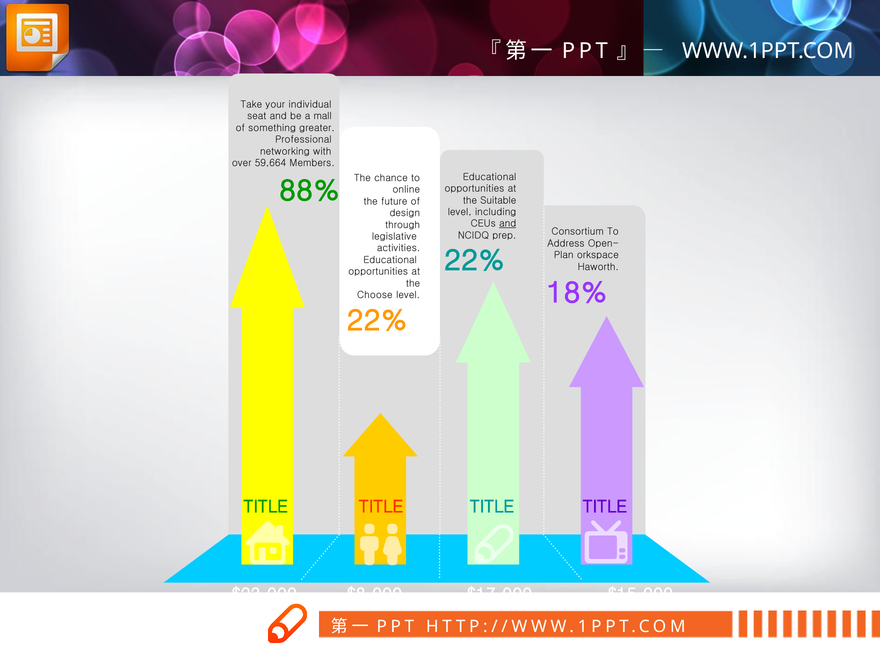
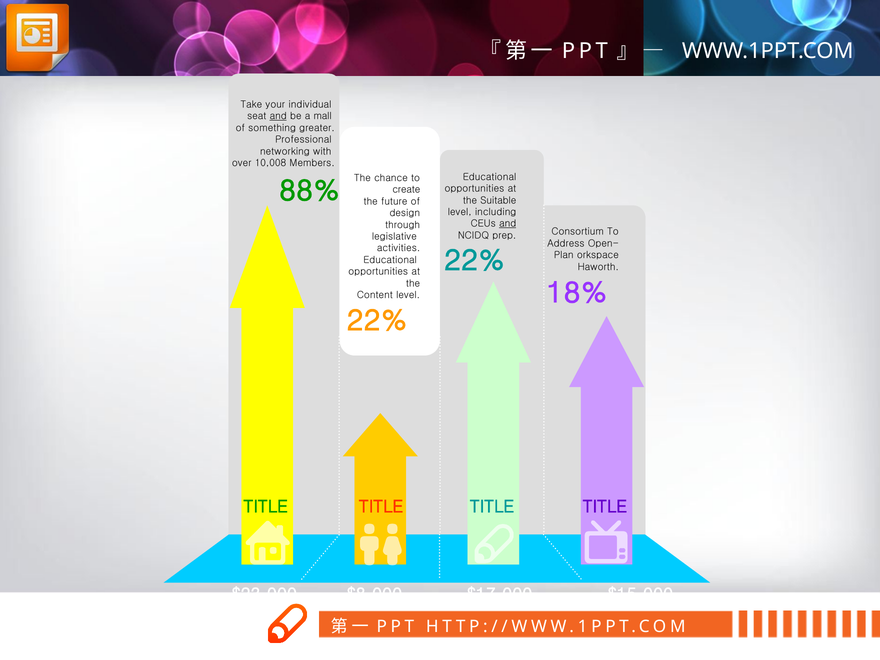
and underline: none -> present (278, 116)
59,664: 59,664 -> 10,008 (270, 163)
online: online -> create (406, 190)
Choose: Choose -> Content (375, 295)
